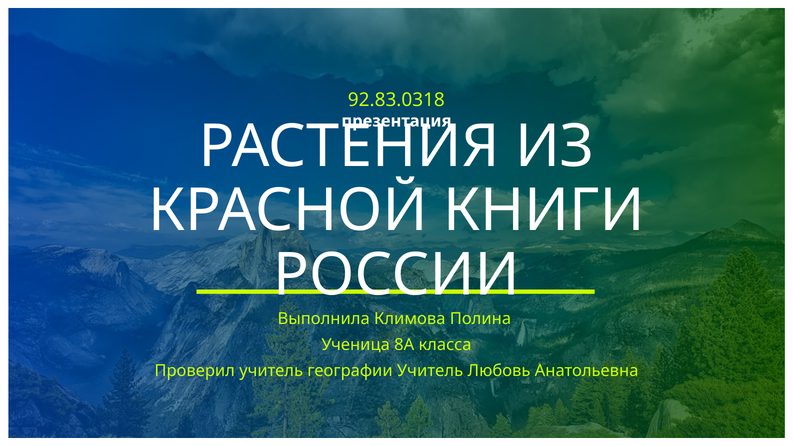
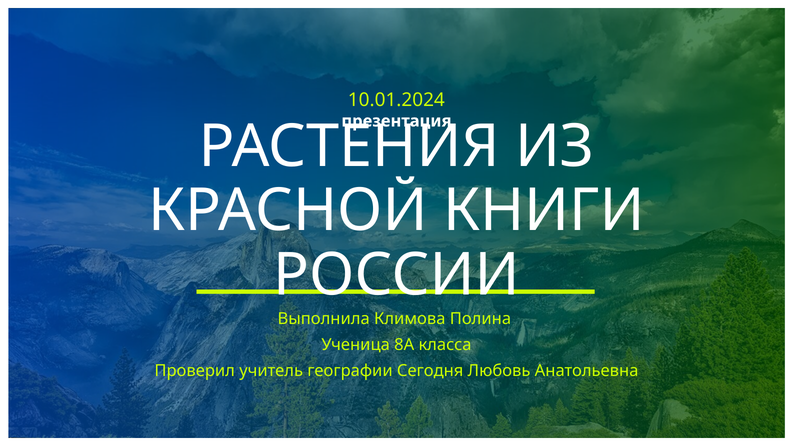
92.83.0318: 92.83.0318 -> 10.01.2024 (396, 100)
географии Учитель: Учитель -> Сегодня (430, 371)
